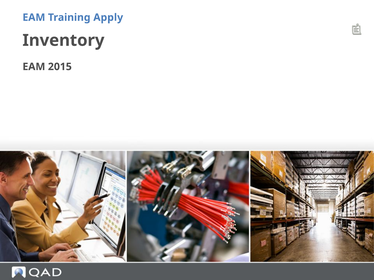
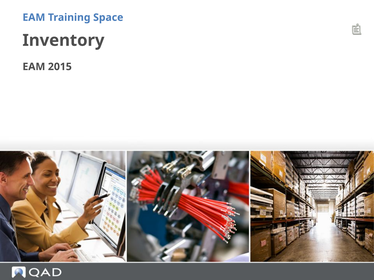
Apply: Apply -> Space (108, 17)
